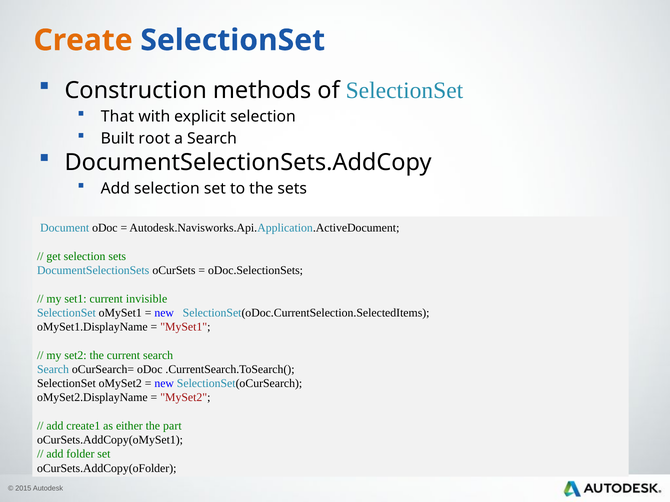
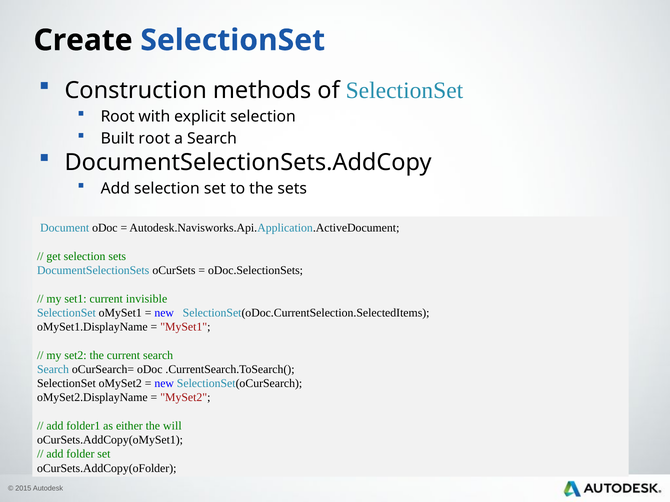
Create colour: orange -> black (83, 40)
That: That -> Root (118, 117)
create1: create1 -> folder1 (83, 426)
part: part -> will (172, 426)
